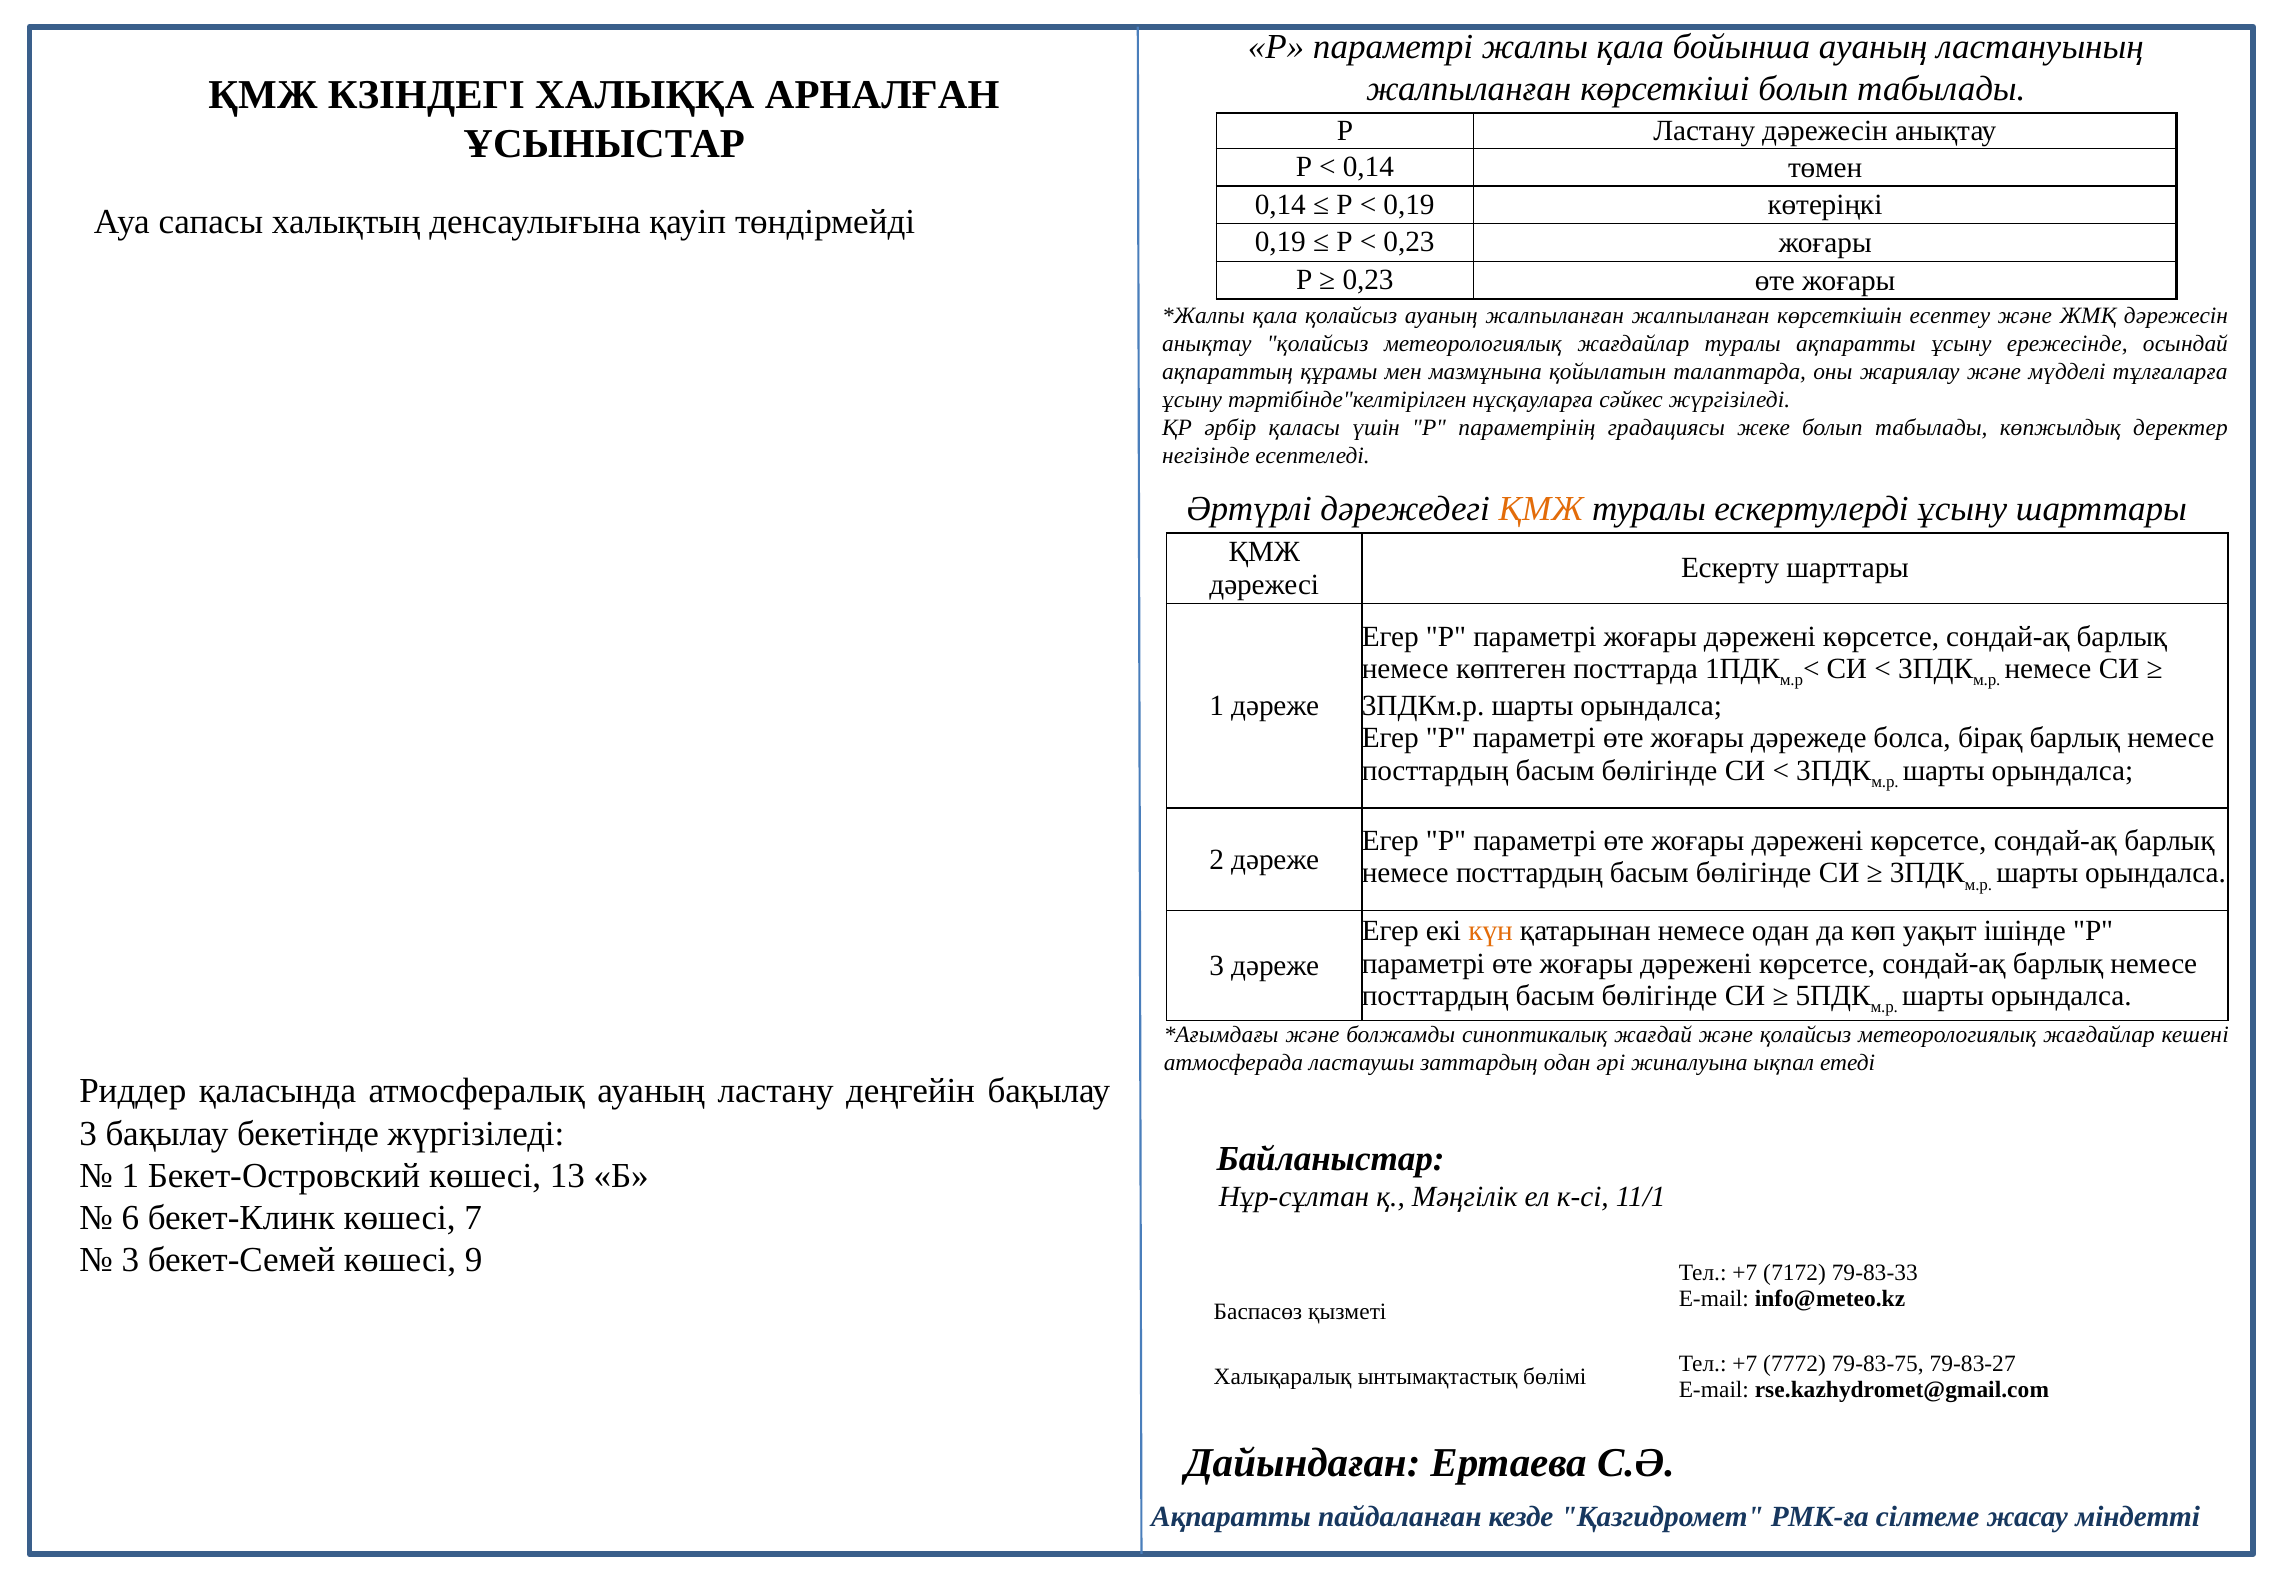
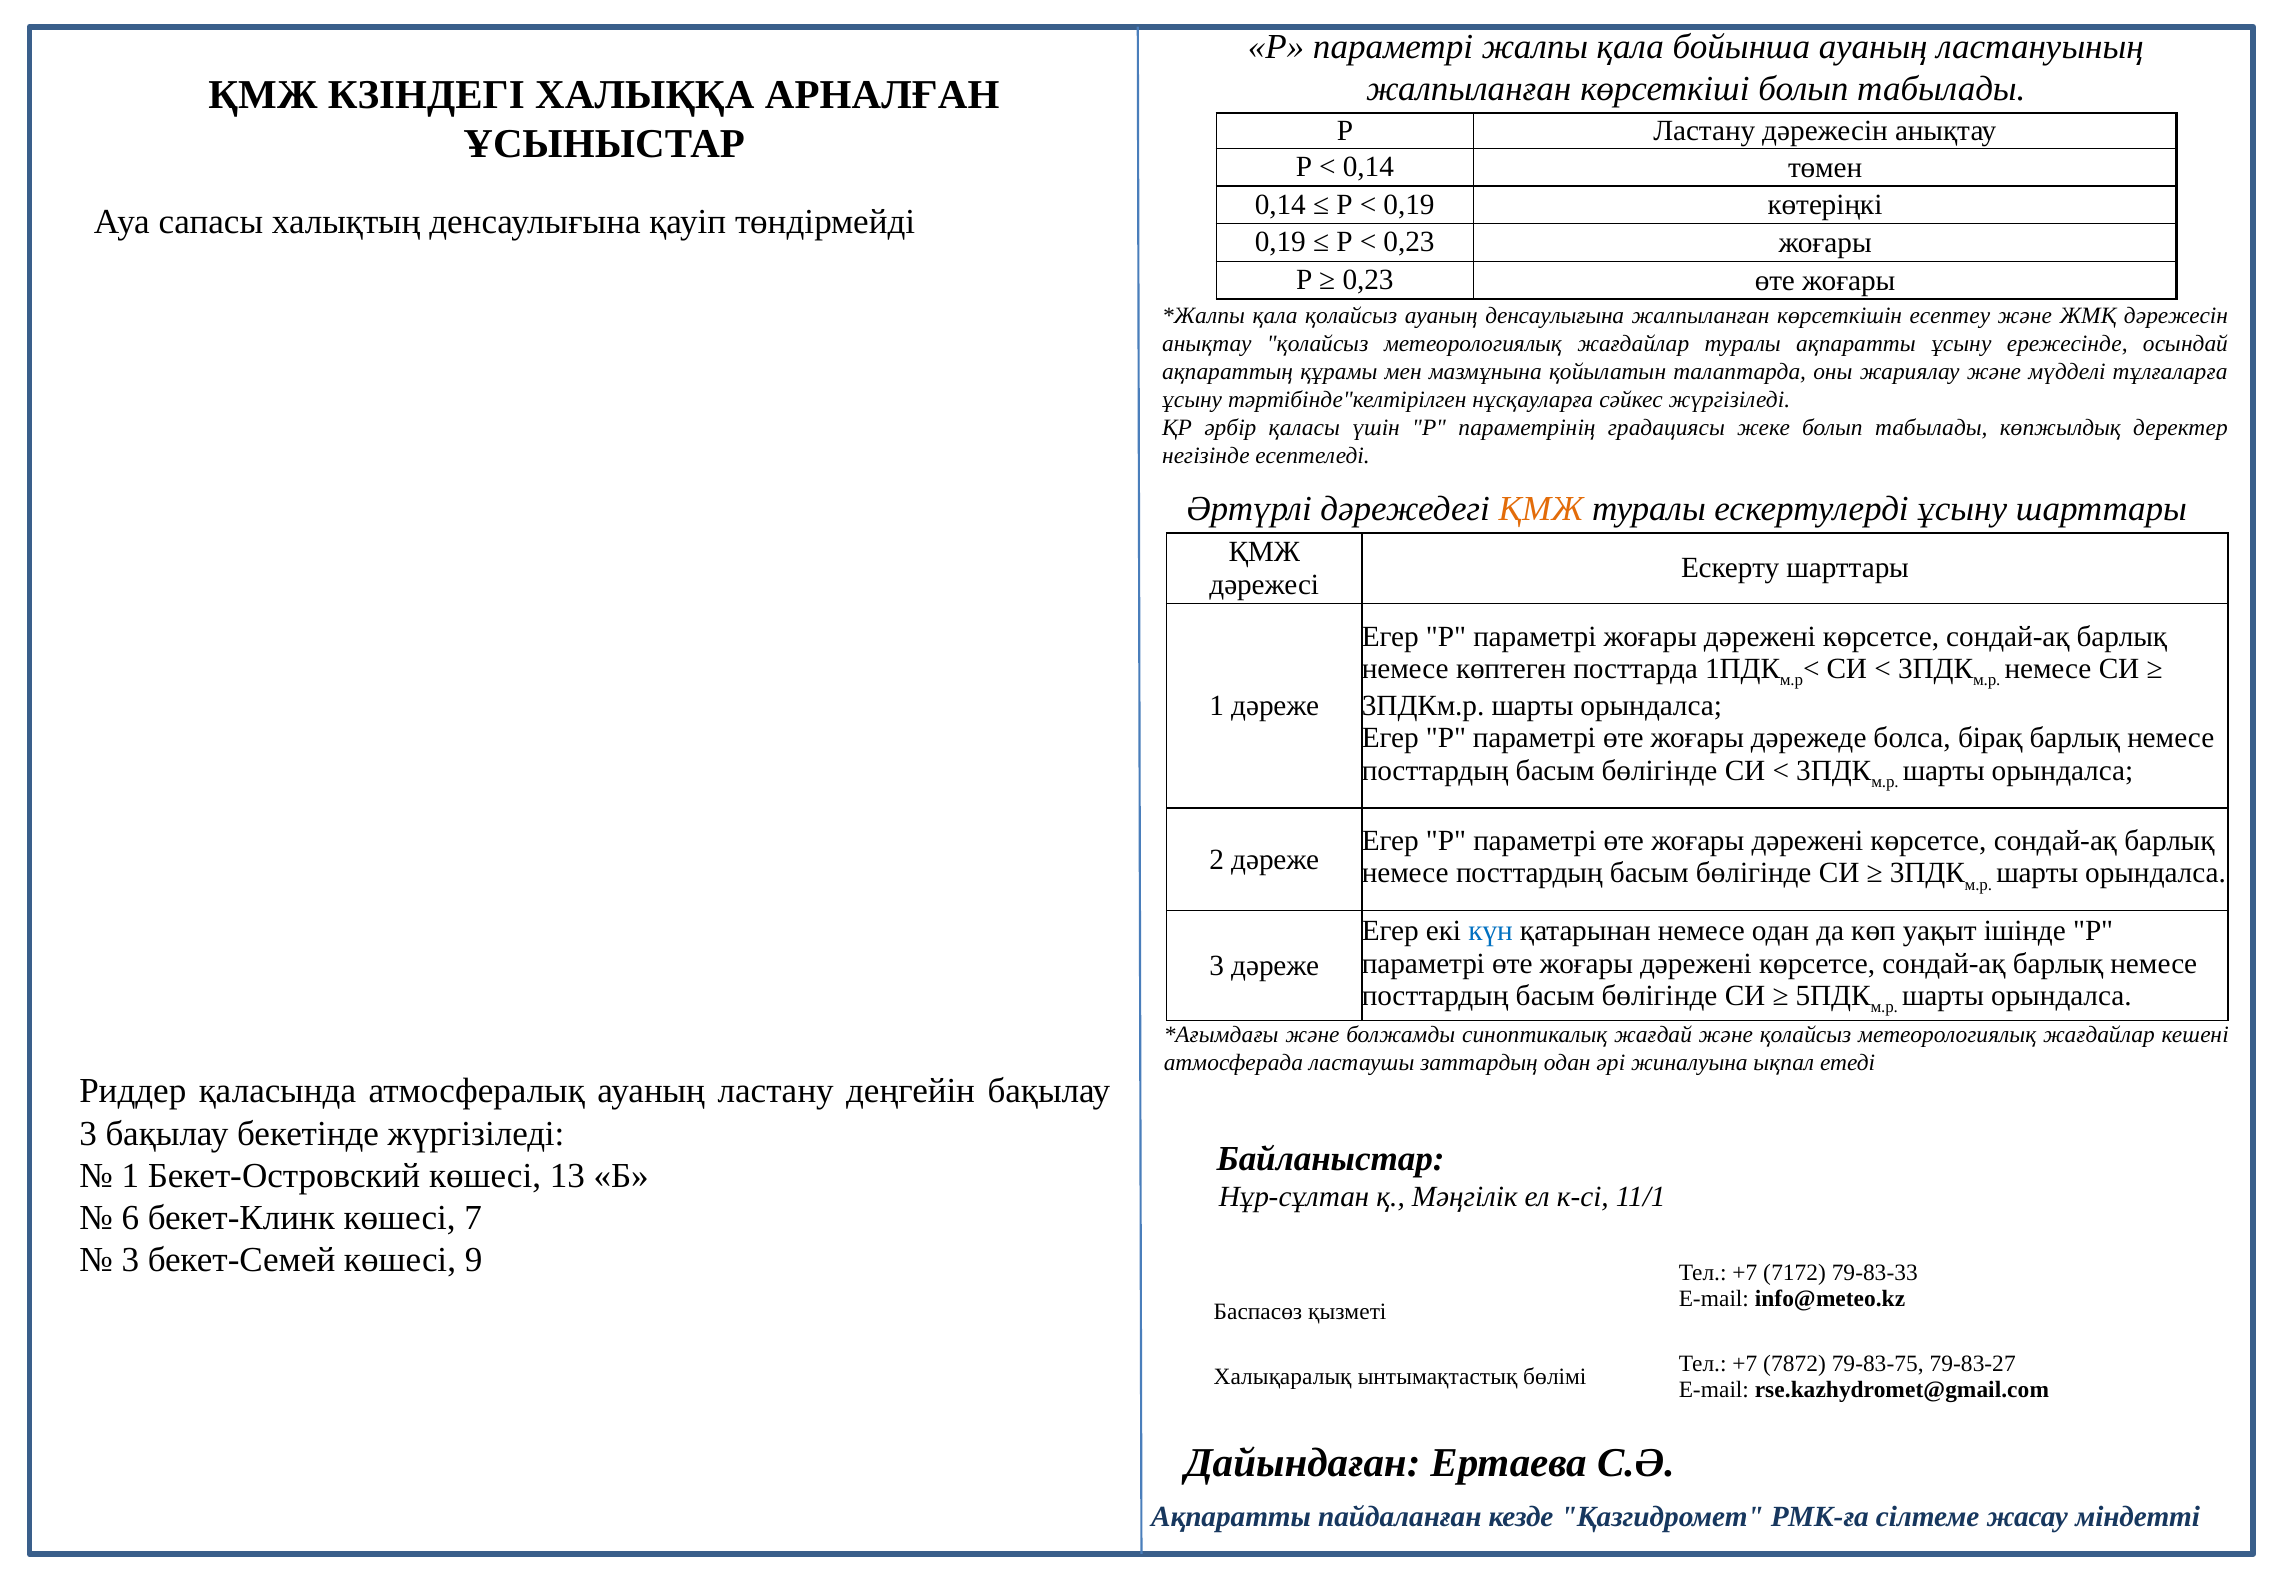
ауаның жалпыланған: жалпыланған -> денсаулығына (1555, 315)
күн colour: orange -> blue (1491, 931)
7772: 7772 -> 7872 (1795, 1363)
